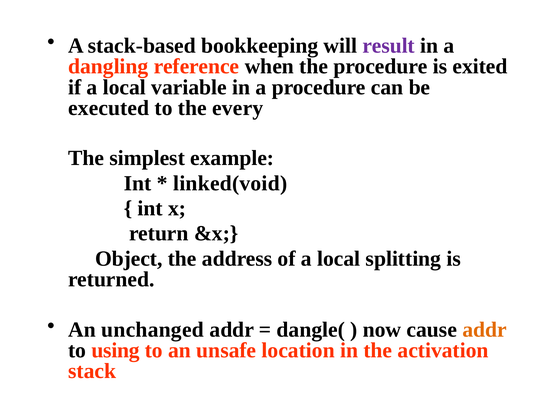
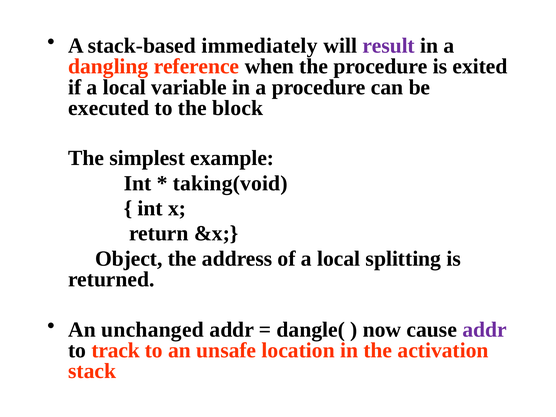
bookkeeping: bookkeeping -> immediately (260, 46)
every: every -> block (238, 108)
linked(void: linked(void -> taking(void (230, 183)
addr colour: orange -> purple (485, 330)
using: using -> track (116, 350)
